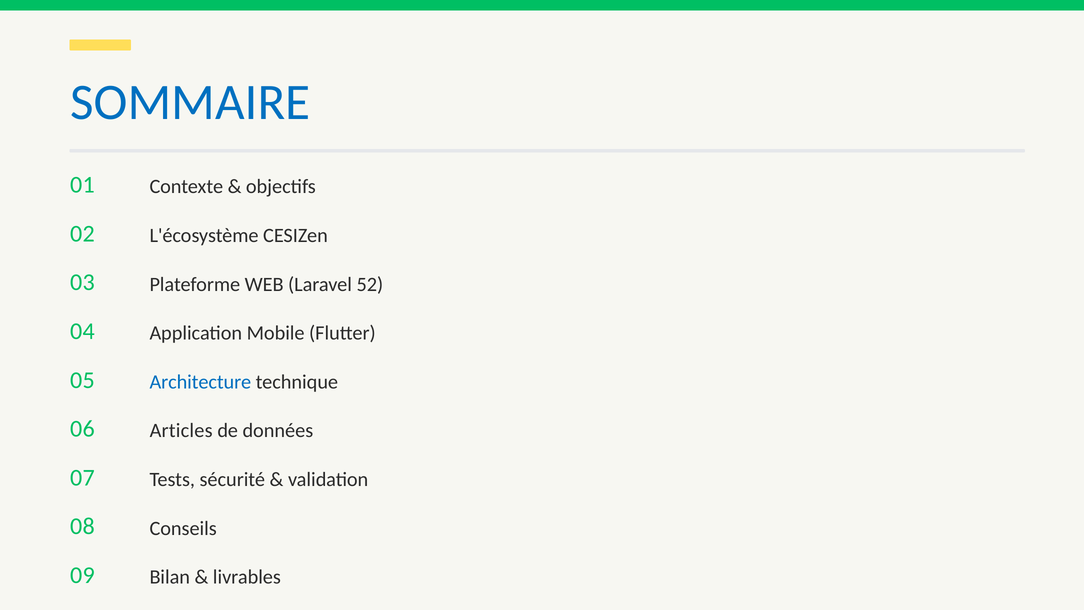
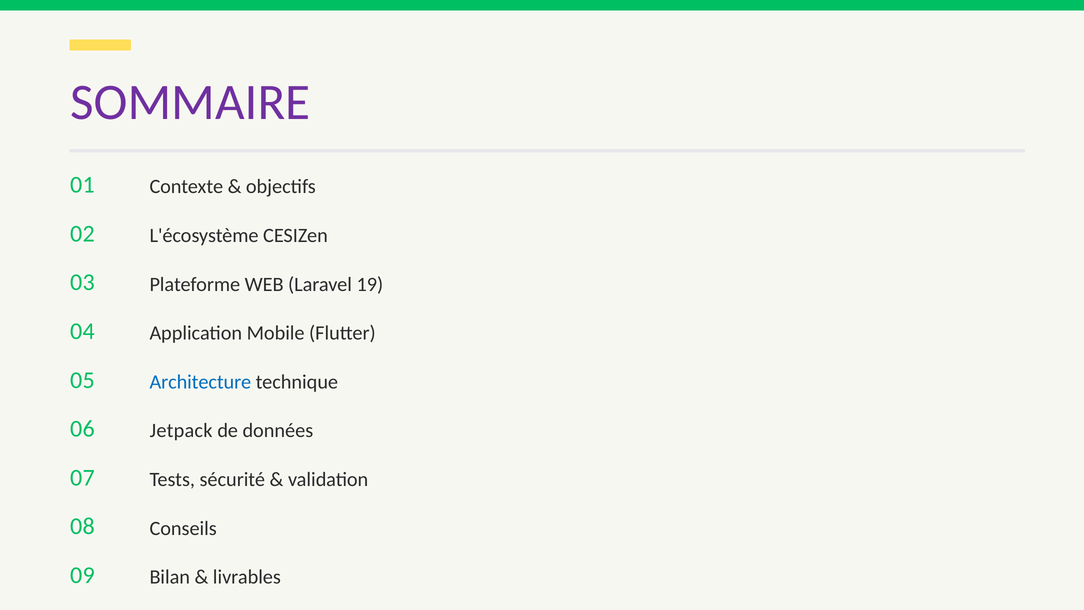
SOMMAIRE colour: blue -> purple (190, 102)
52: 52 -> 19 (370, 284)
Articles: Articles -> Jetpack (181, 431)
